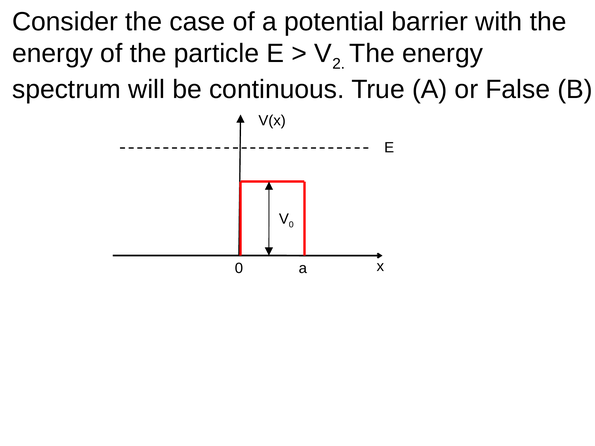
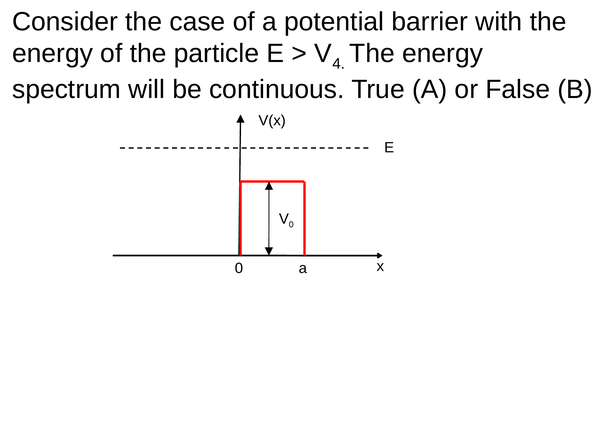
2: 2 -> 4 (339, 64)
